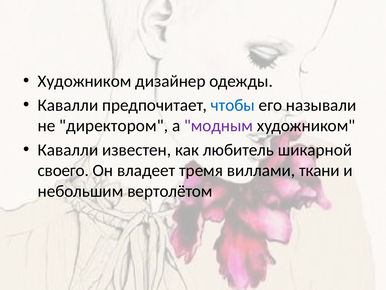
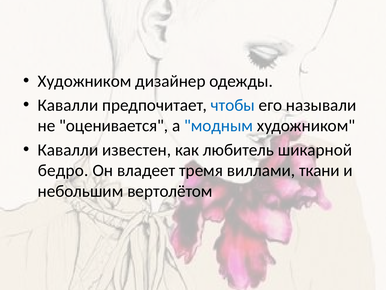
директором: директором -> оценивается (114, 126)
модным colour: purple -> blue (219, 126)
своего: своего -> бедро (63, 170)
